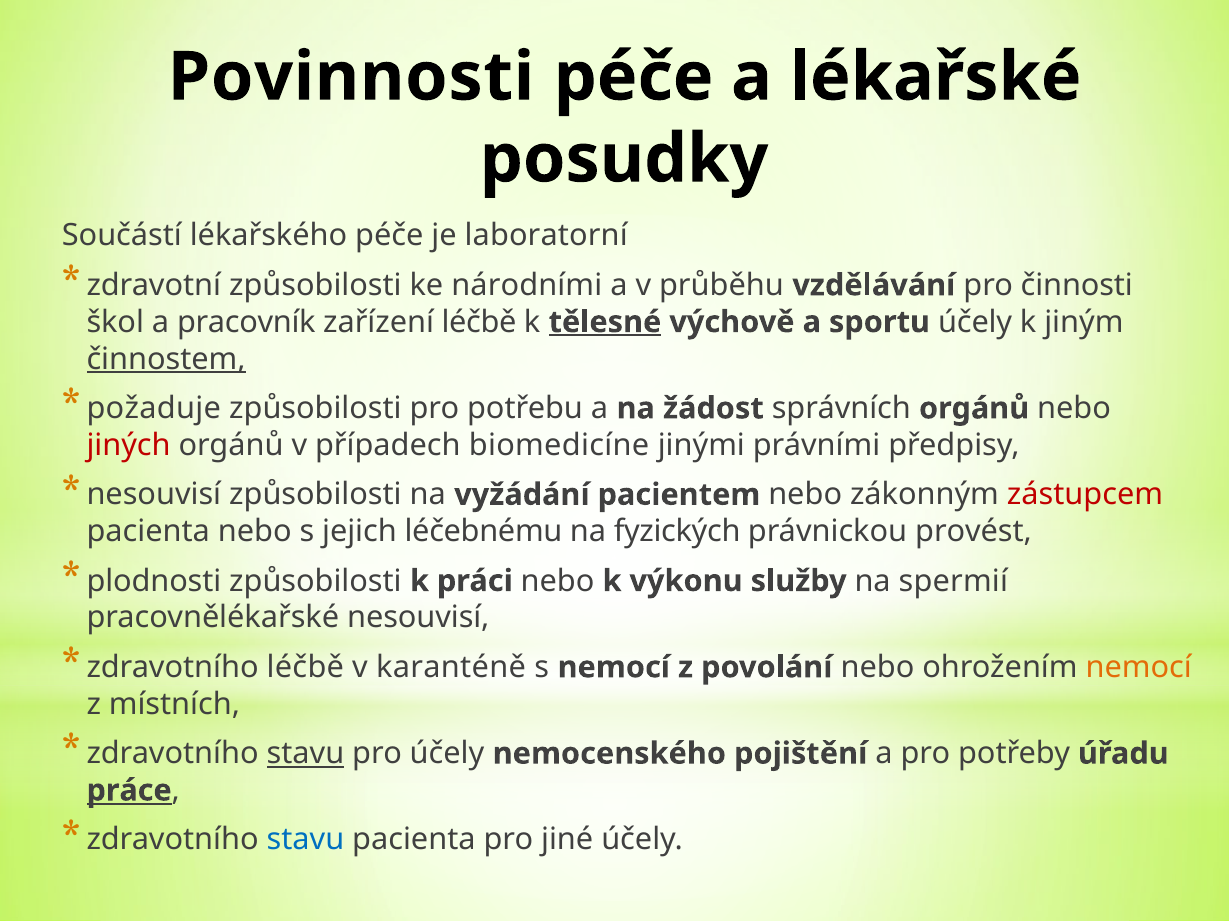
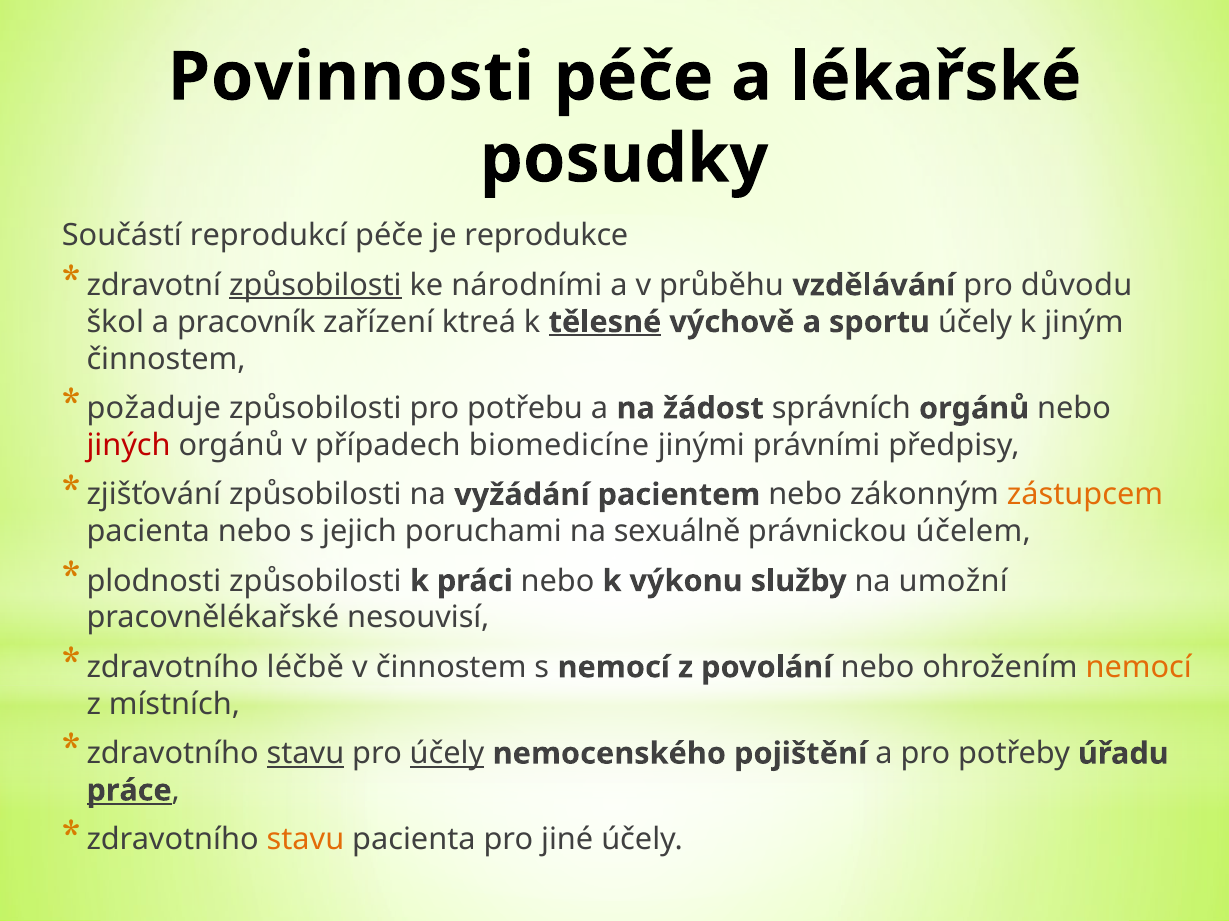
lékařského: lékařského -> reprodukcí (269, 236)
laboratorní: laboratorní -> reprodukce (546, 236)
způsobilosti underline: none -> present (315, 285)
činnosti: činnosti -> důvodu (1077, 285)
zařízení léčbě: léčbě -> ktreá (479, 322)
činnostem underline: present -> none (166, 359)
nesouvisí: nesouvisí -> zjišťování (154, 495)
zástupcem colour: red -> orange (1085, 495)
léčebnému: léčebnému -> poruchami (483, 532)
fyzických: fyzických -> sexuálně (677, 532)
provést: provést -> účelem (973, 532)
spermií: spermií -> umožní (953, 581)
v karanténě: karanténě -> činnostem (451, 668)
účely underline: none -> present (447, 754)
stavu colour: blue -> orange (305, 841)
